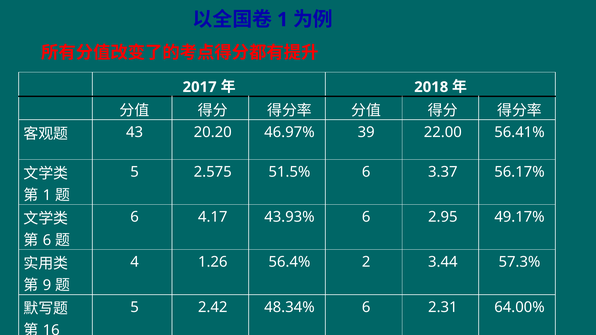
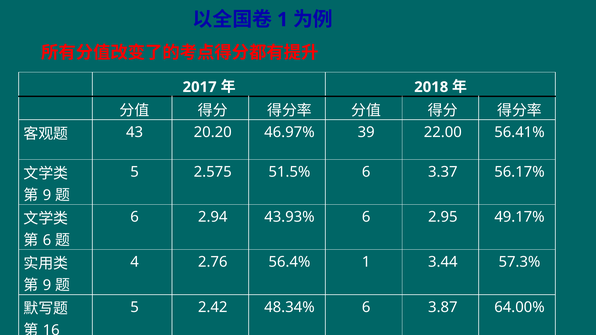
1: 1 -> 9 (47, 195)
4.17: 4.17 -> 2.94 (213, 217)
1.26: 1.26 -> 2.76 (213, 262)
56.4% 2: 2 -> 1 (366, 262)
2.31: 2.31 -> 3.87 (443, 307)
